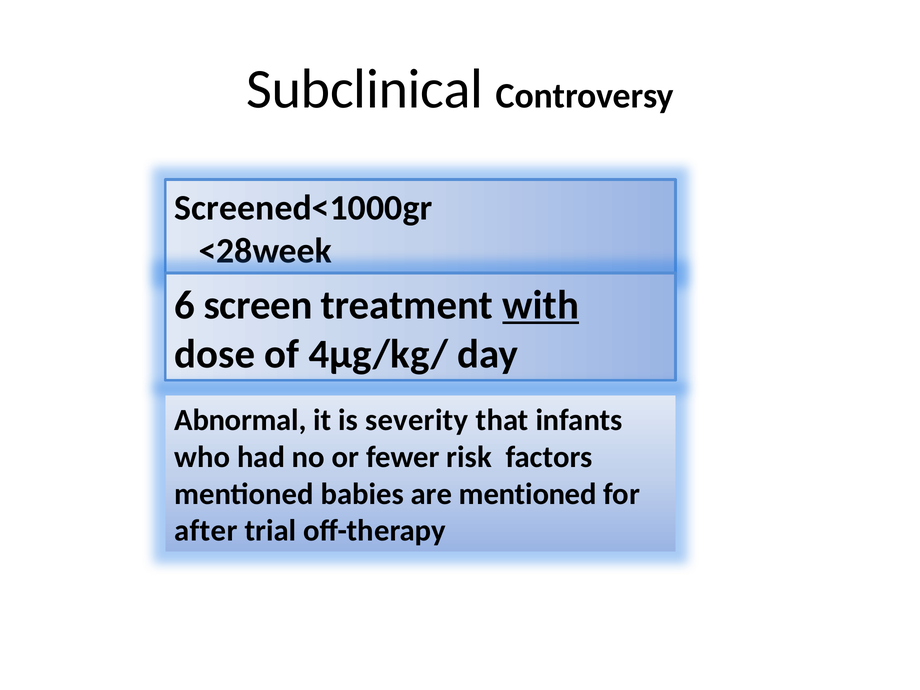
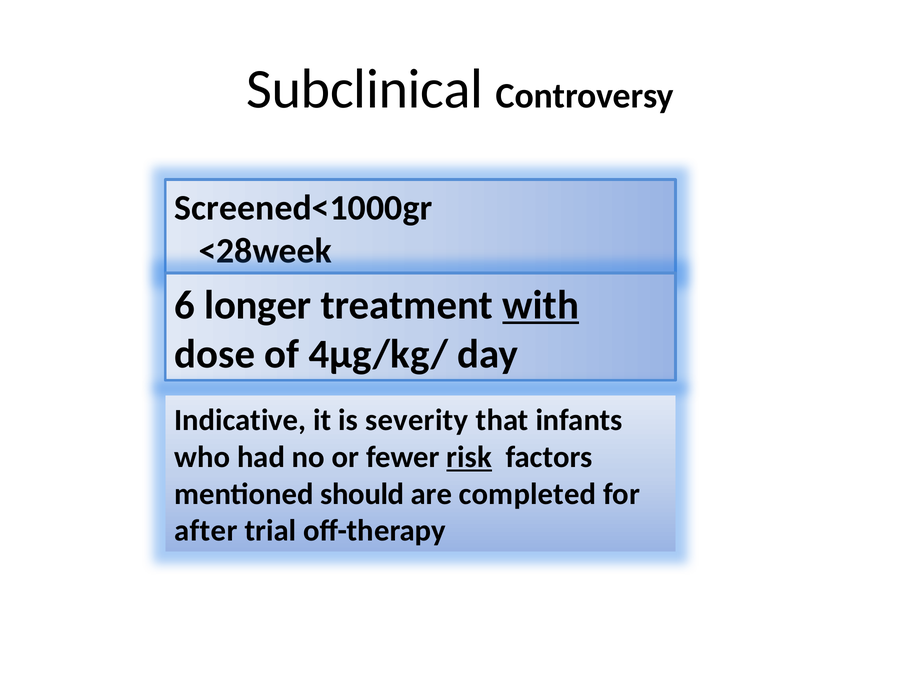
screen: screen -> longer (258, 305)
Abnormal: Abnormal -> Indicative (240, 420)
risk underline: none -> present (469, 457)
babies: babies -> should (362, 494)
are mentioned: mentioned -> completed (528, 494)
